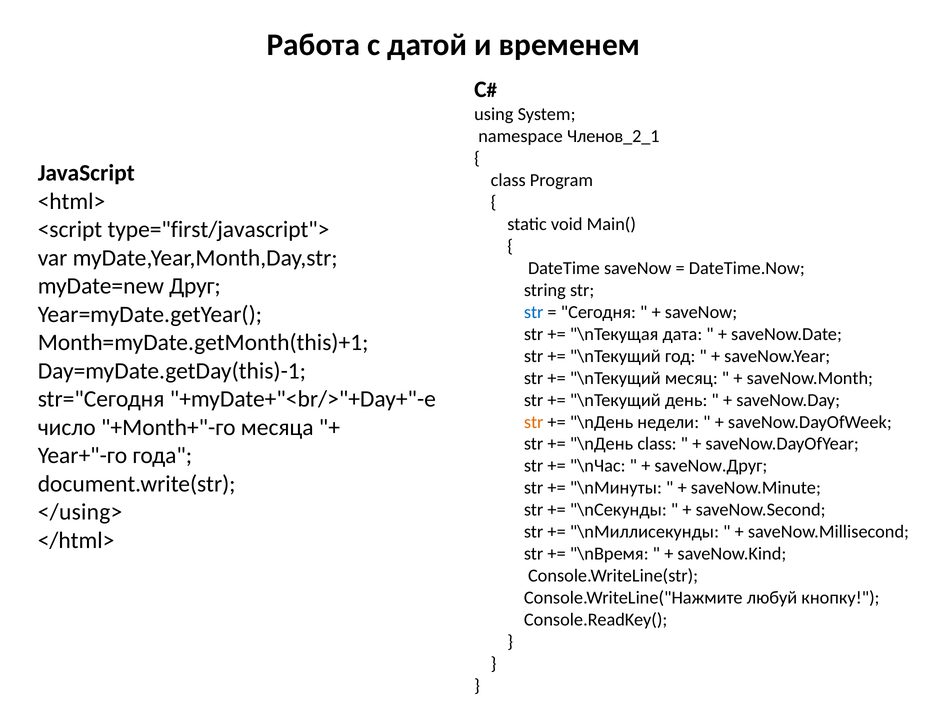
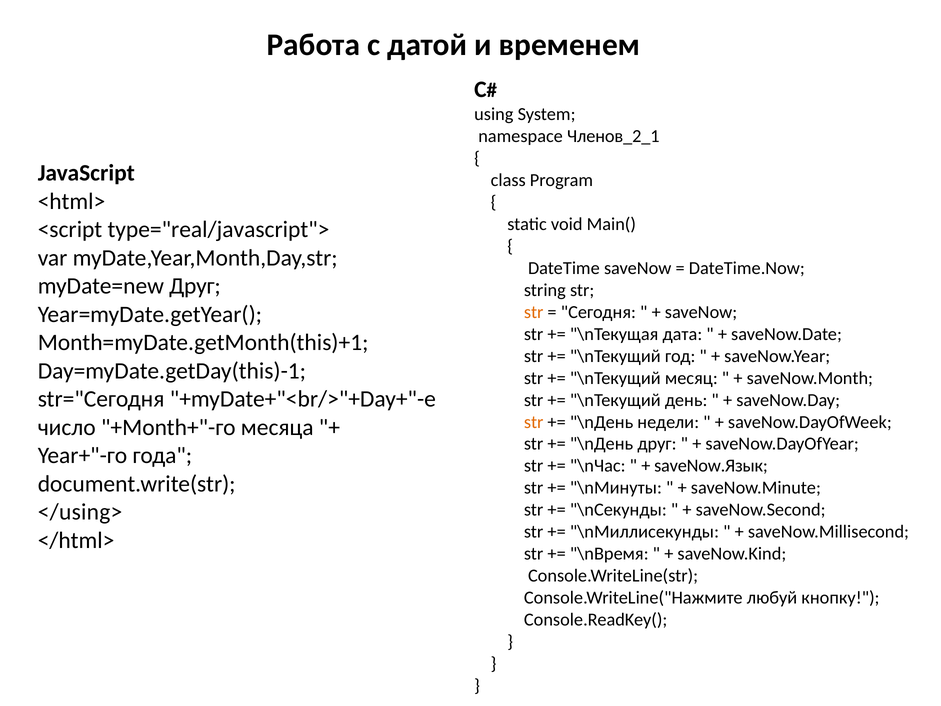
type="first/javascript">: type="first/javascript"> -> type="real/javascript"> (218, 230)
str colour: blue -> orange (534, 312)
\nДень class: class -> друг (657, 444)
saveNow.Друг: saveNow.Друг -> saveNow.Язык (711, 466)
